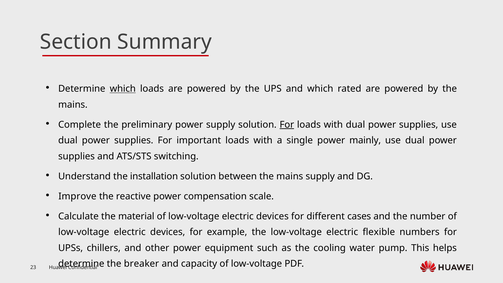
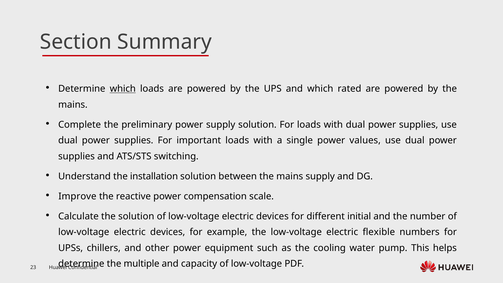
For underline: present -> none (287, 125)
mainly: mainly -> values (365, 140)
the material: material -> solution (136, 216)
cases: cases -> initial (359, 216)
breaker: breaker -> multiple (142, 264)
